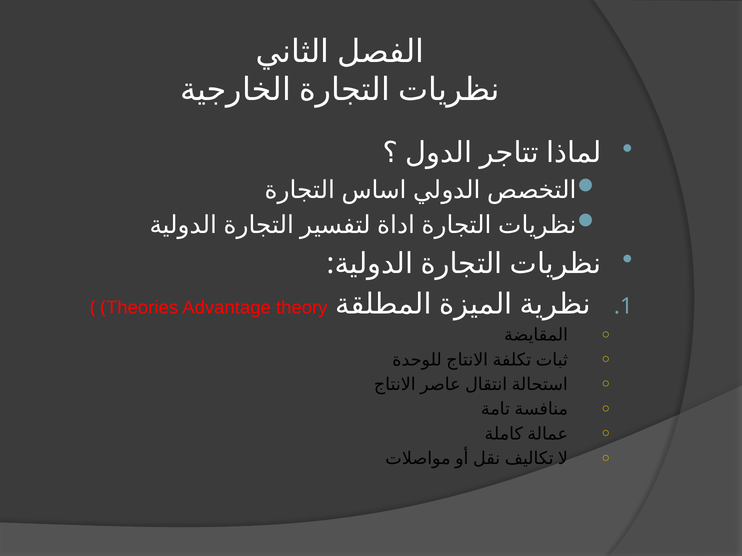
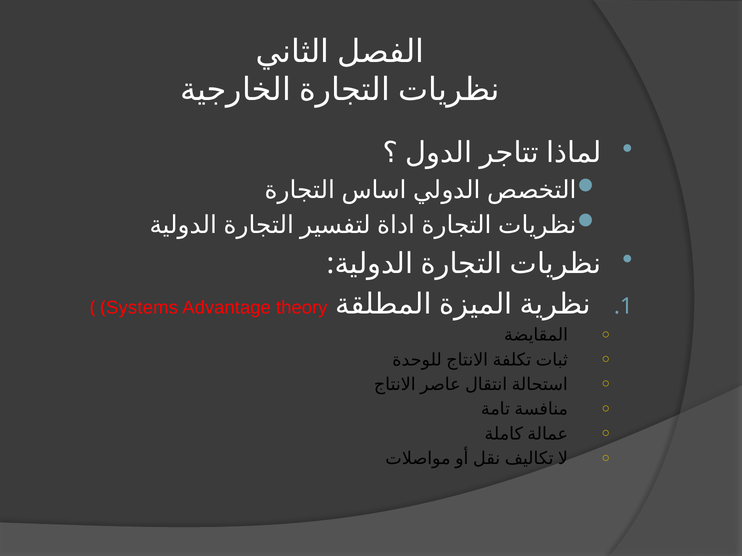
Theories: Theories -> Systems (142, 308)
